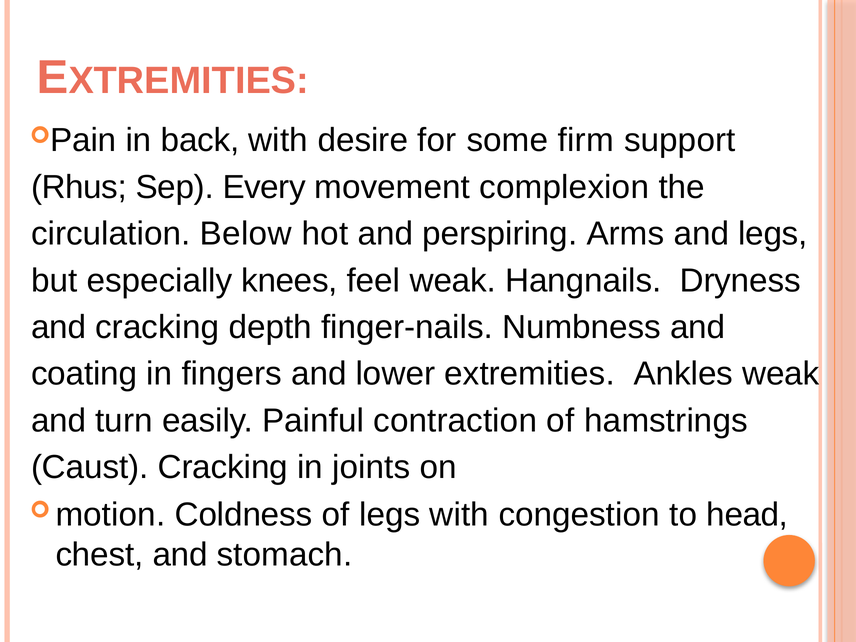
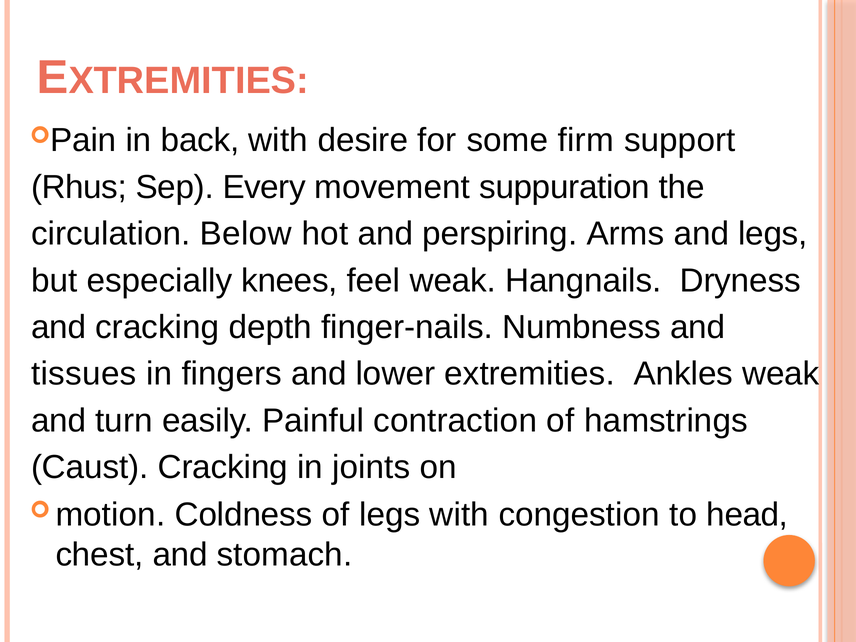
complexion: complexion -> suppuration (565, 187)
coating: coating -> tissues (84, 374)
